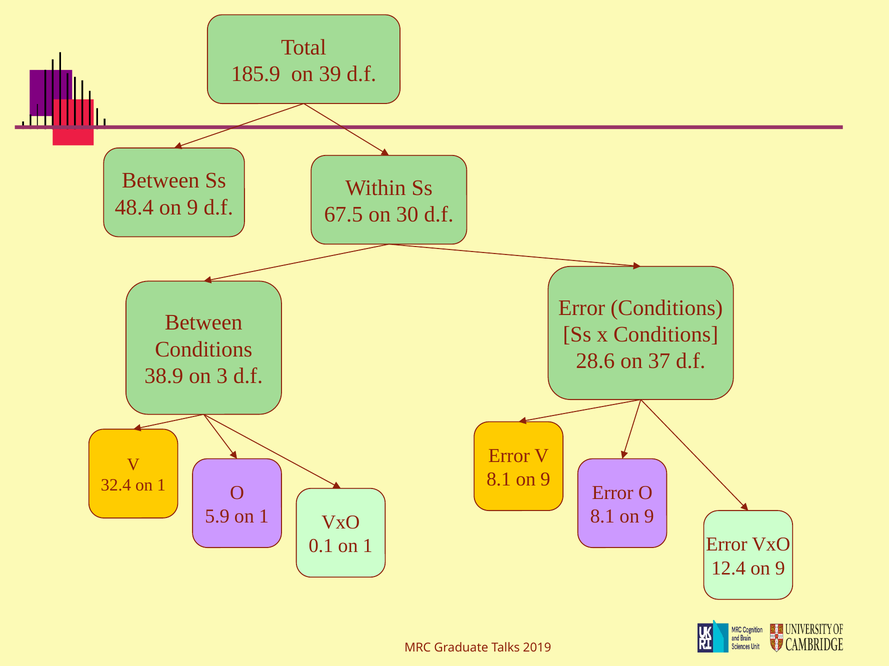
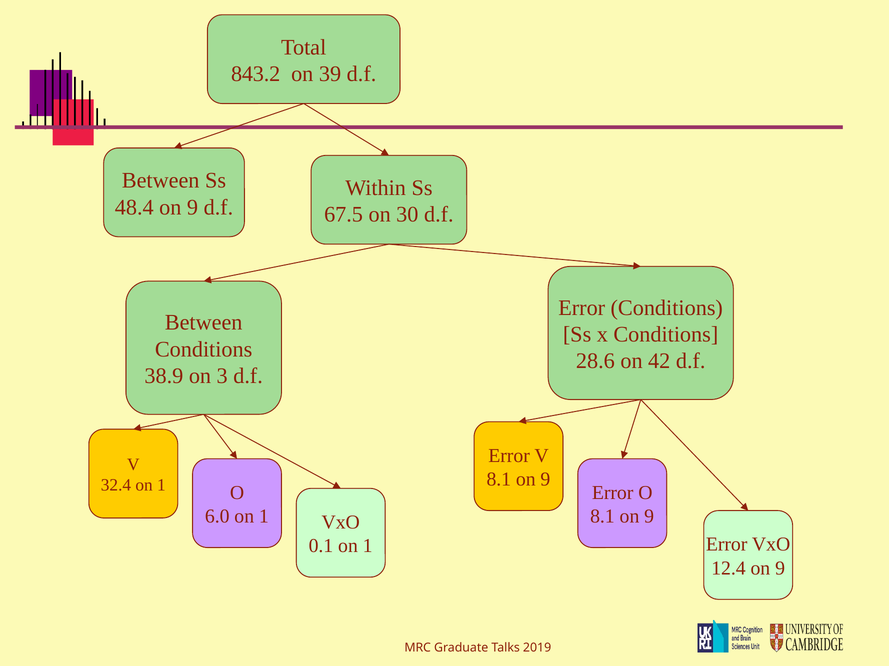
185.9: 185.9 -> 843.2 (256, 74)
37: 37 -> 42 (659, 362)
5.9: 5.9 -> 6.0 (217, 517)
